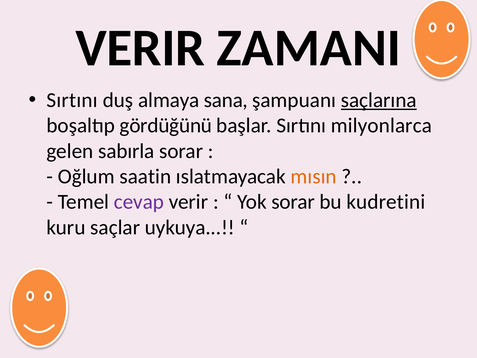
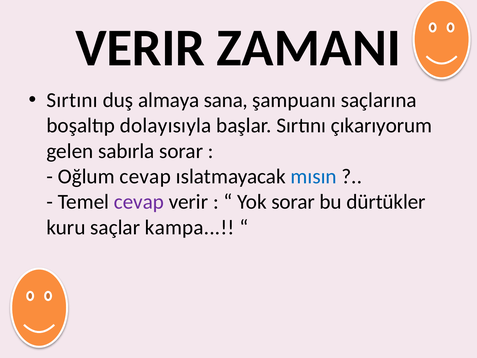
saçlarına underline: present -> none (379, 100)
gördüğünü: gördüğünü -> dolayısıyla (166, 126)
milyonlarca: milyonlarca -> çıkarıyorum (382, 126)
Oğlum saatin: saatin -> cevap (145, 176)
mısın colour: orange -> blue (314, 176)
kudretini: kudretini -> dürtükler (386, 202)
uykuya: uykuya -> kampa (190, 227)
